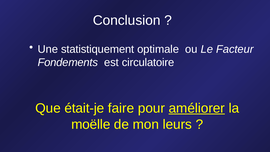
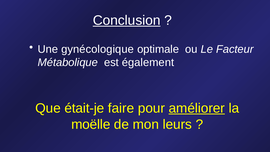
Conclusion underline: none -> present (127, 20)
statistiquement: statistiquement -> gynécologique (98, 49)
Fondements: Fondements -> Métabolique (68, 62)
circulatoire: circulatoire -> également (148, 62)
